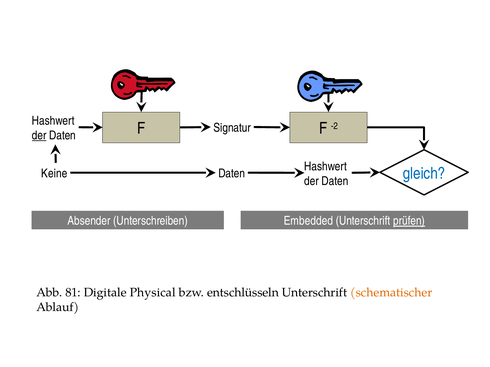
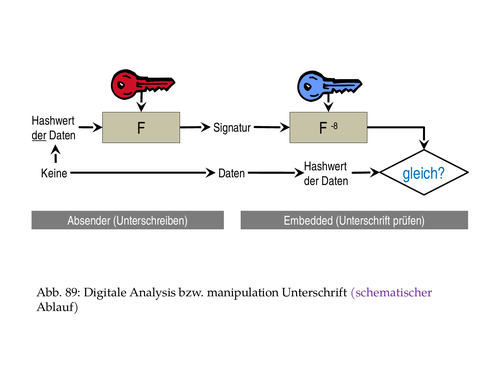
-2: -2 -> -8 (334, 126)
prüfen underline: present -> none (409, 221)
81: 81 -> 89 (73, 293)
Physical: Physical -> Analysis (153, 293)
entschlüsseln: entschlüsseln -> manipulation (243, 293)
schematischer colour: orange -> purple (391, 293)
